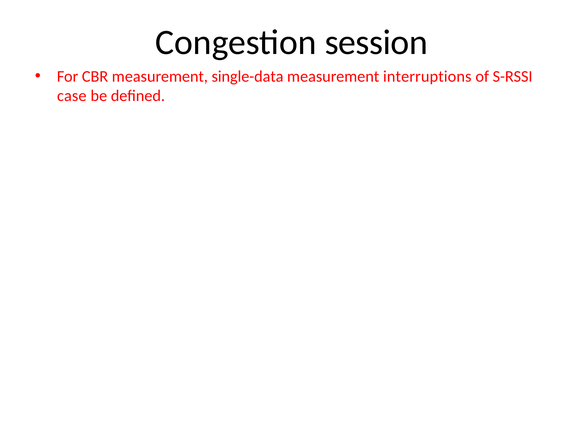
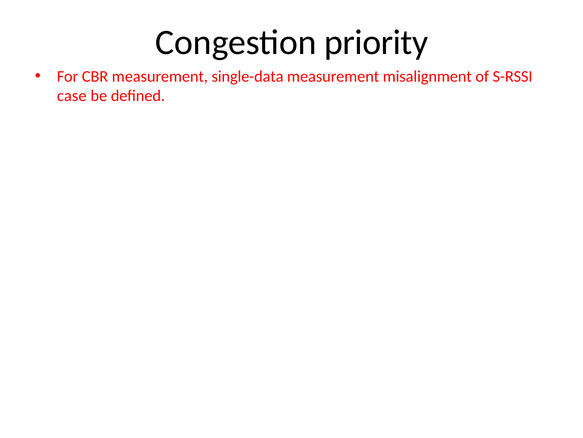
session: session -> priority (376, 42)
interruptions: interruptions -> misalignment (427, 76)
